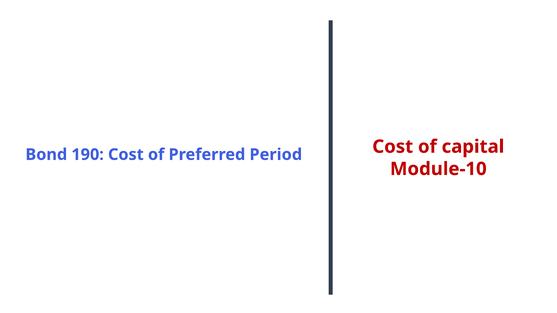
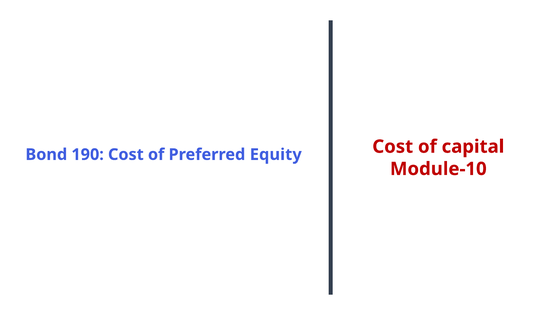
Period: Period -> Equity (276, 155)
